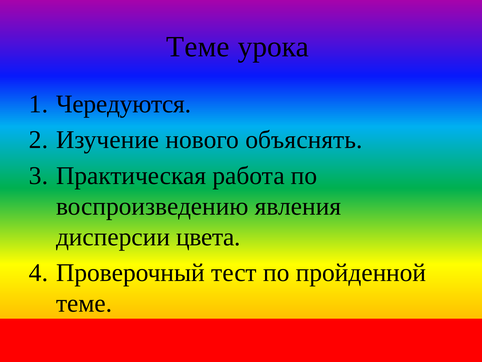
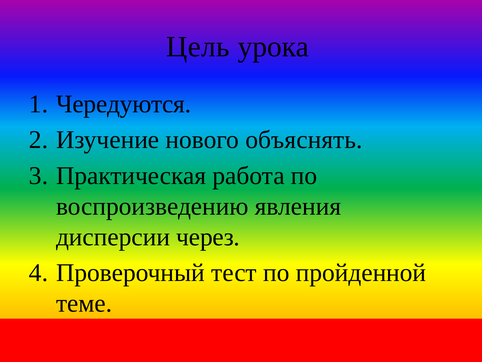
Теме: Теме -> Цель (198, 47)
цвета: цвета -> через (208, 237)
